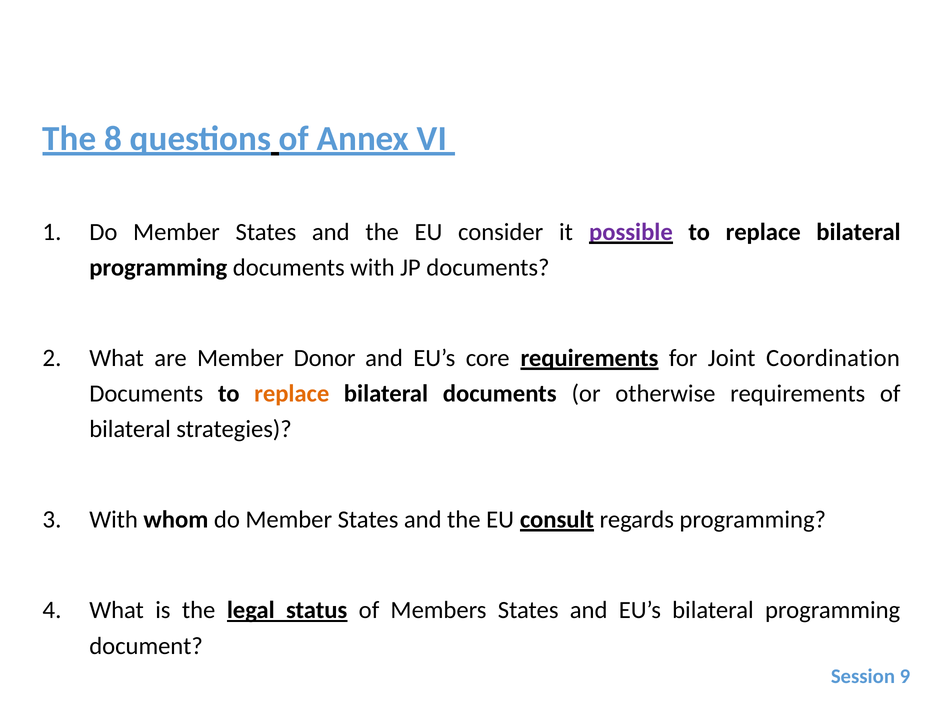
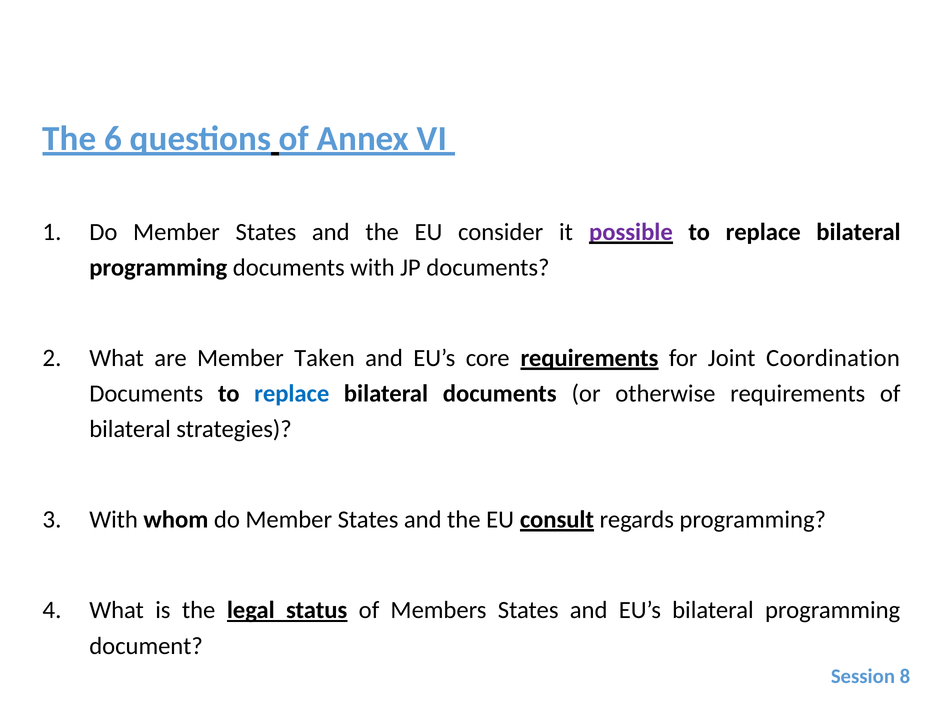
8: 8 -> 6 (113, 139)
Donor: Donor -> Taken (324, 358)
replace colour: orange -> blue (292, 394)
9: 9 -> 8 (905, 677)
